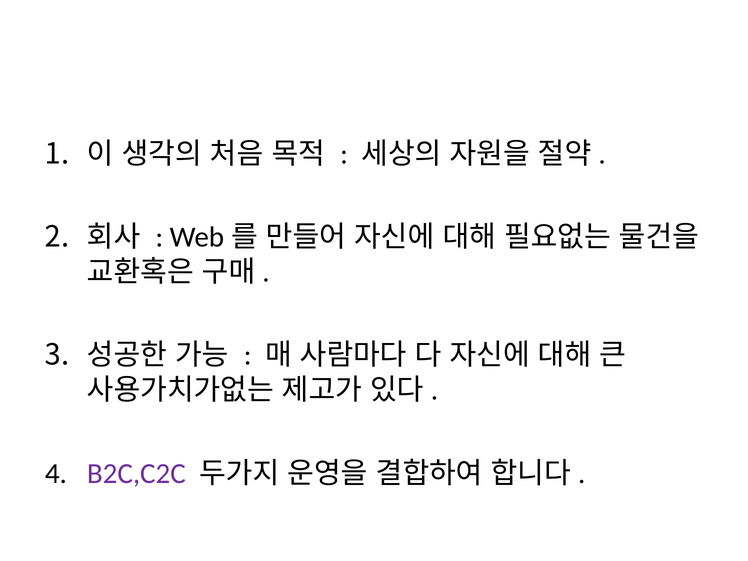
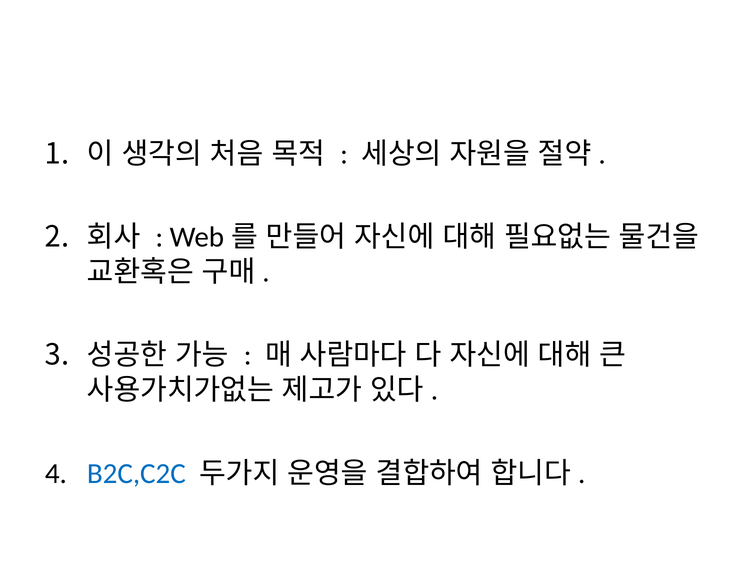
B2C,C2C colour: purple -> blue (136, 473)
